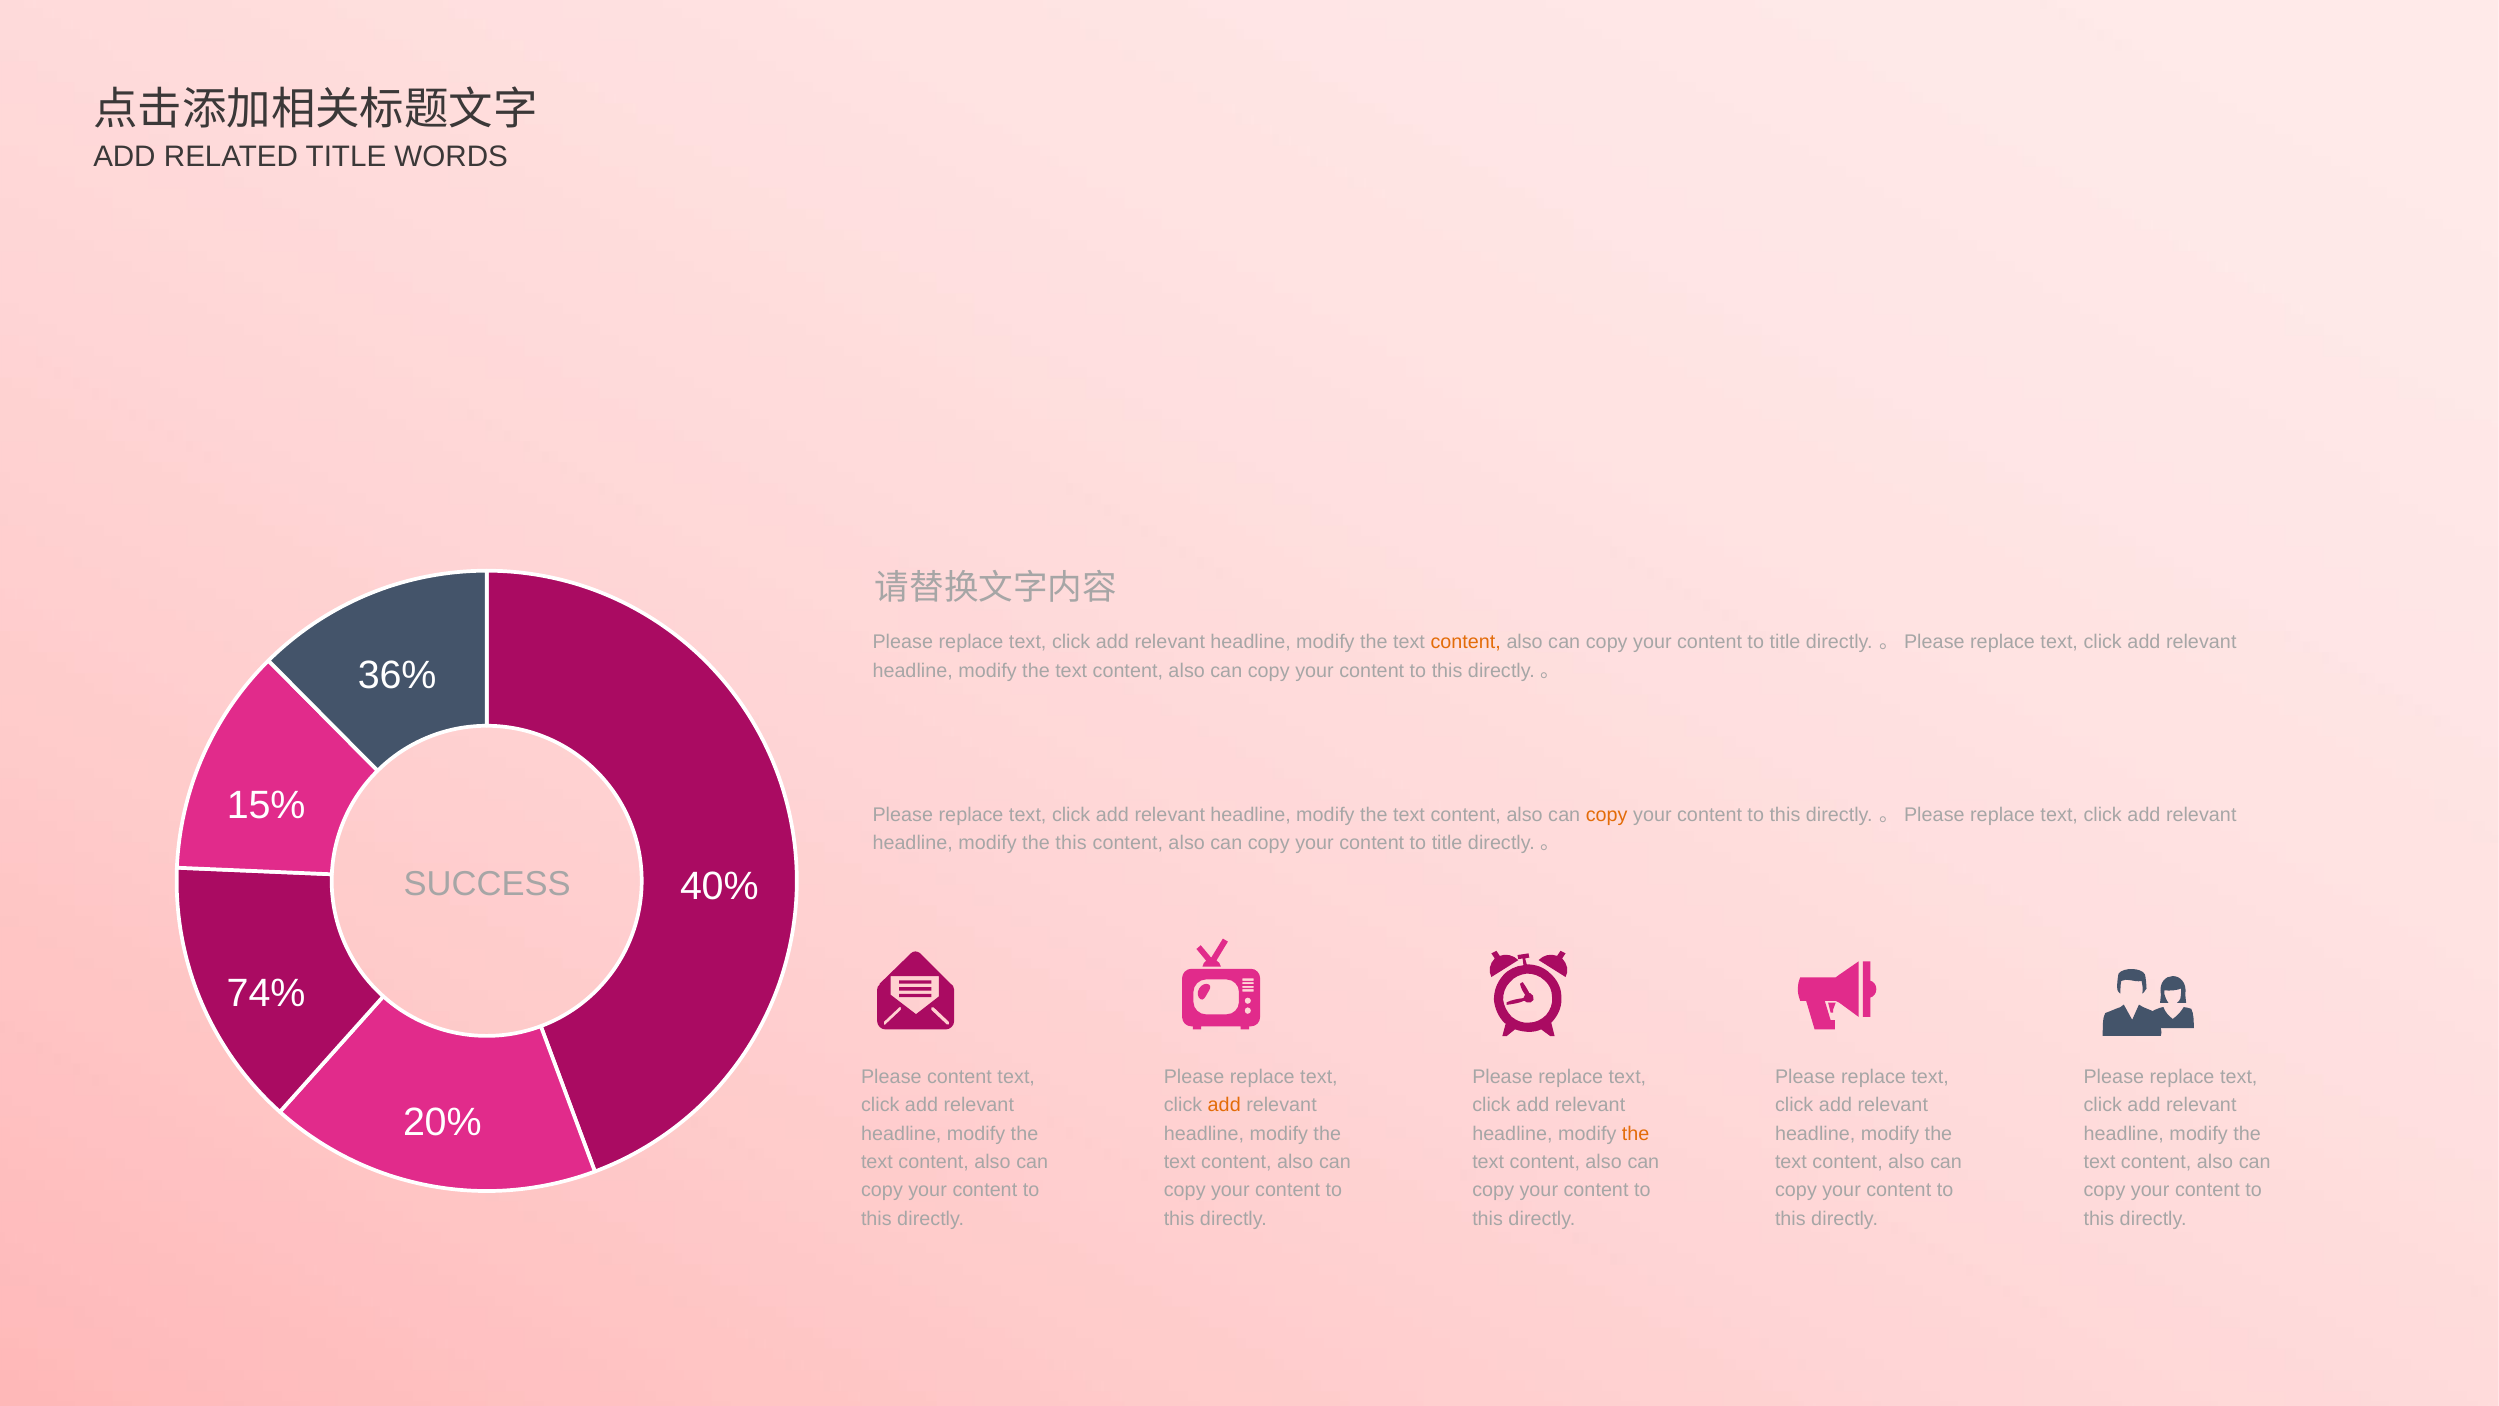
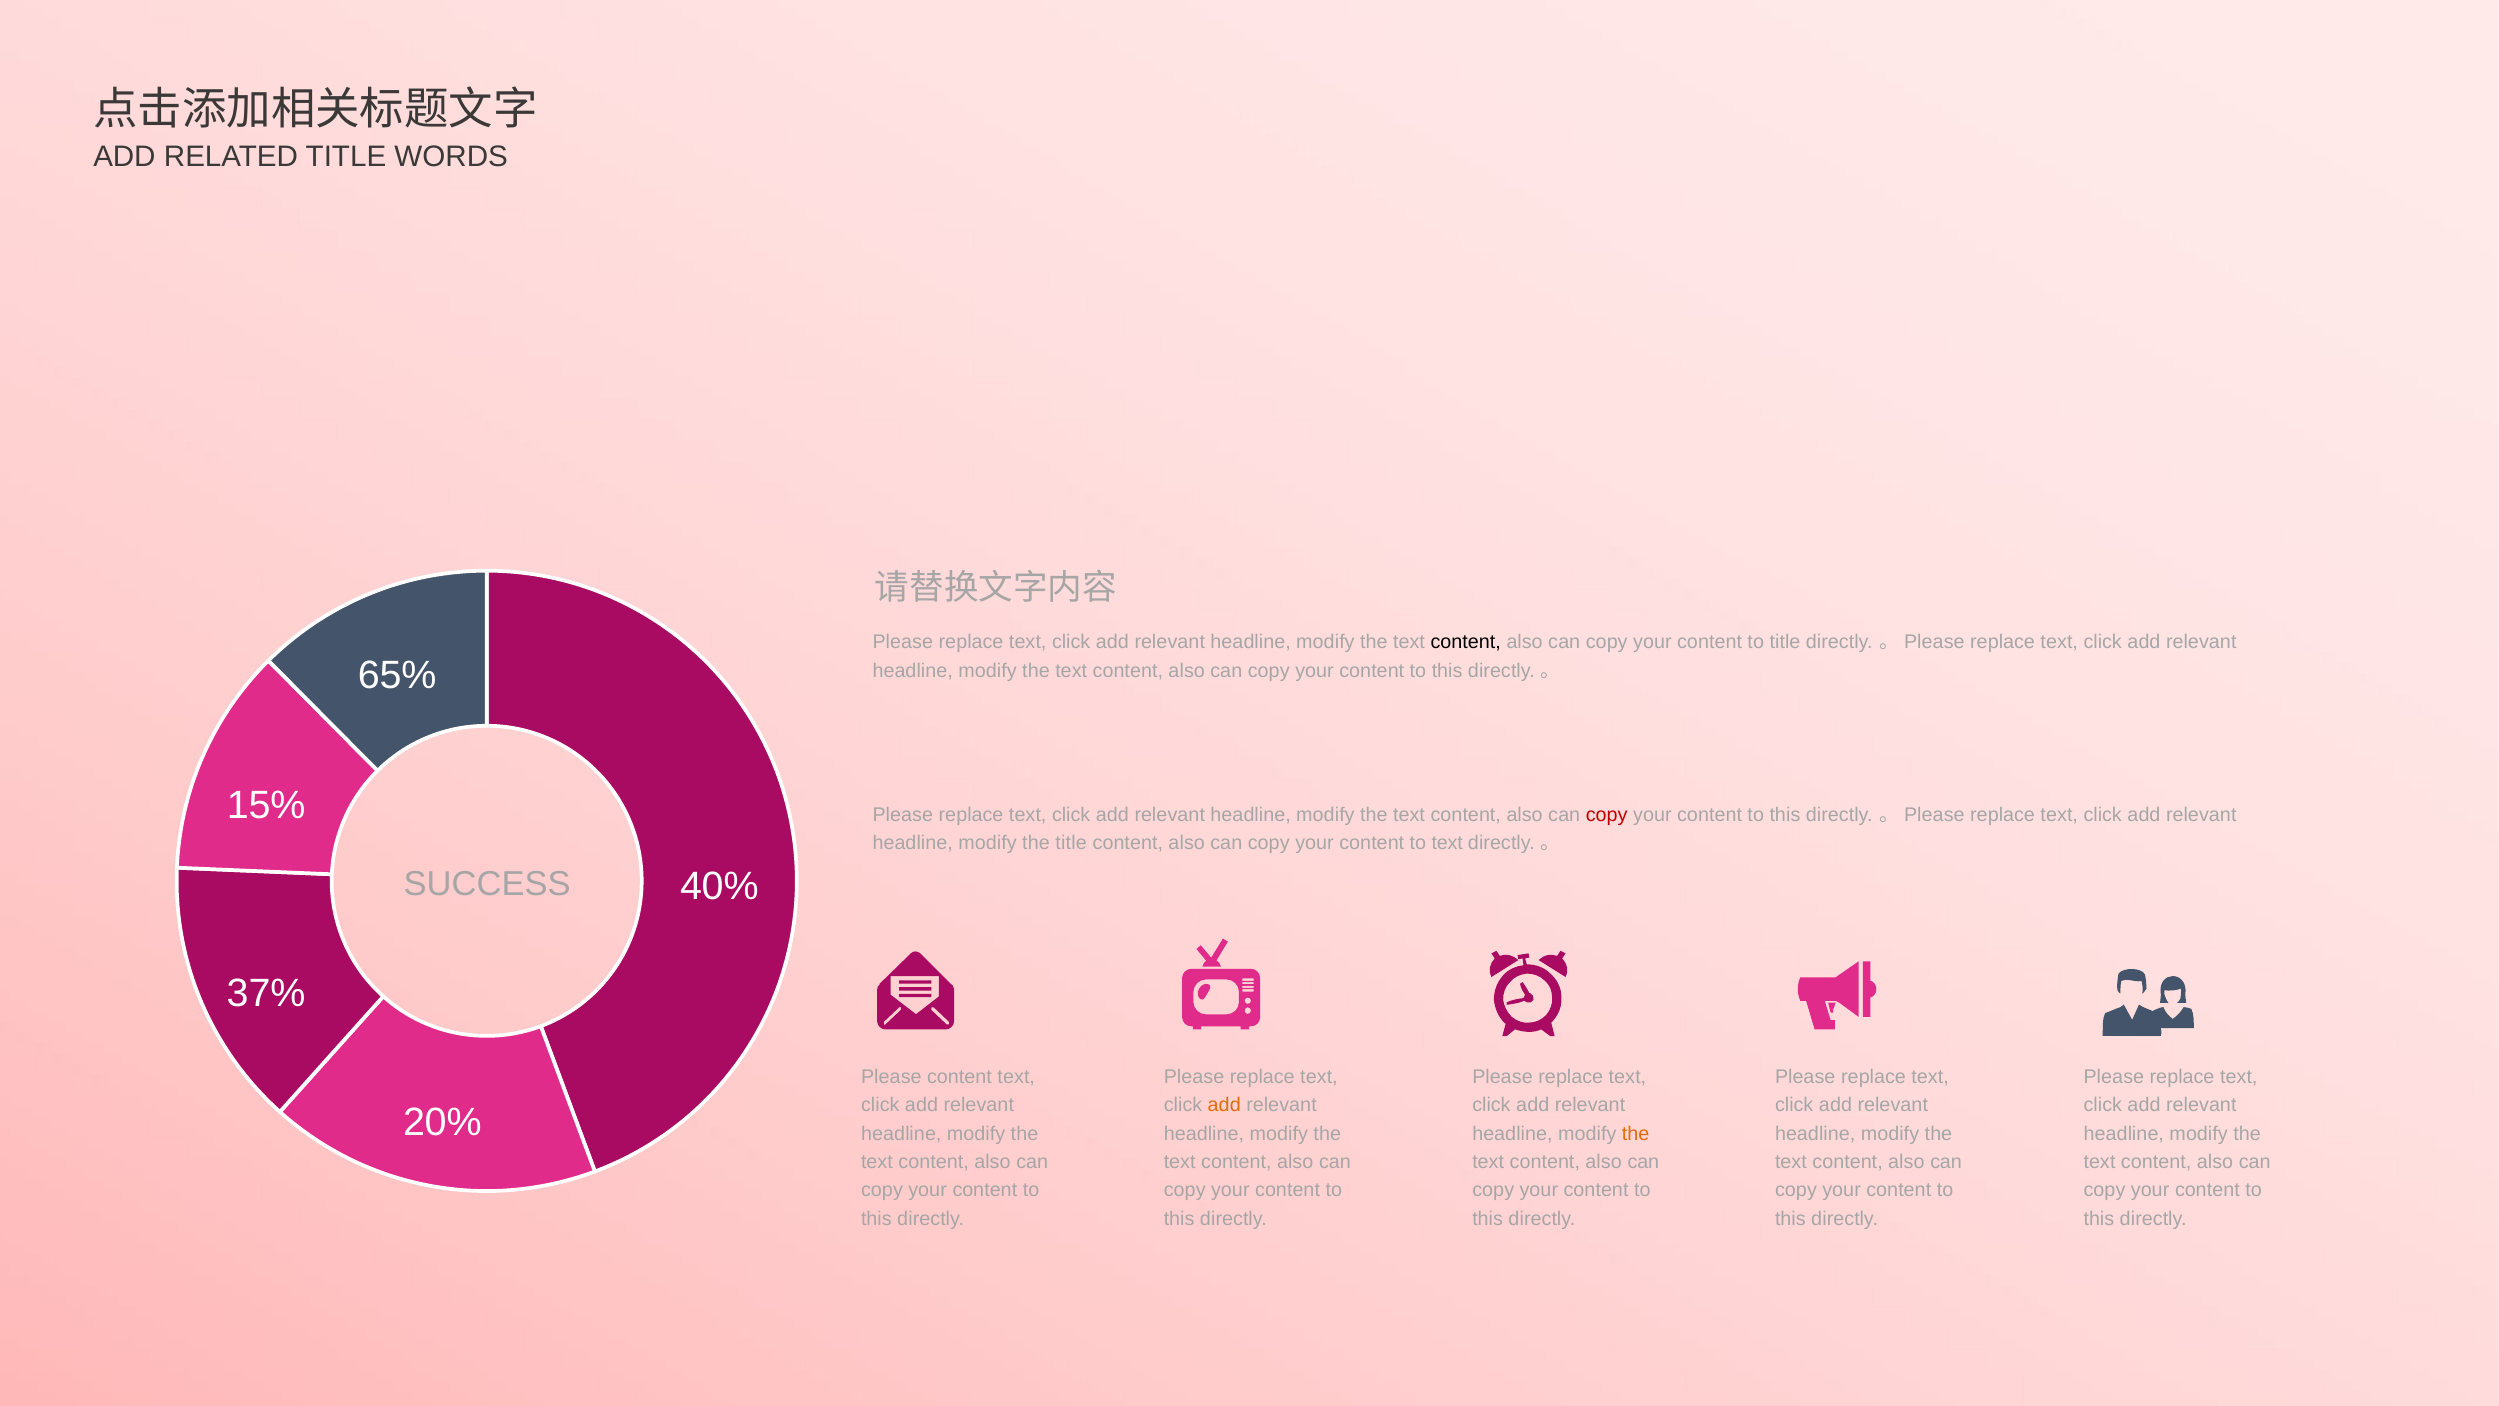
content colour: orange -> black (1466, 642)
36%: 36% -> 65% (397, 676)
copy colour: orange -> red (1607, 814)
the this: this -> title (1071, 843)
title: title -> text (1447, 843)
74%: 74% -> 37% (266, 993)
